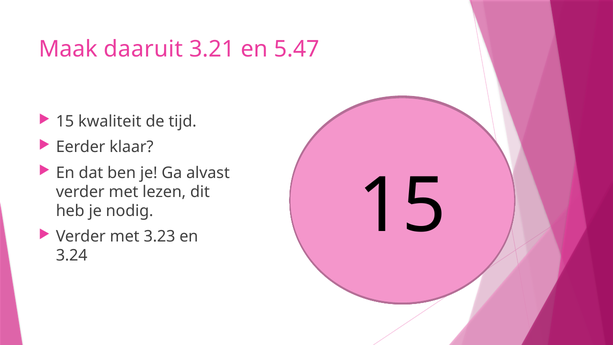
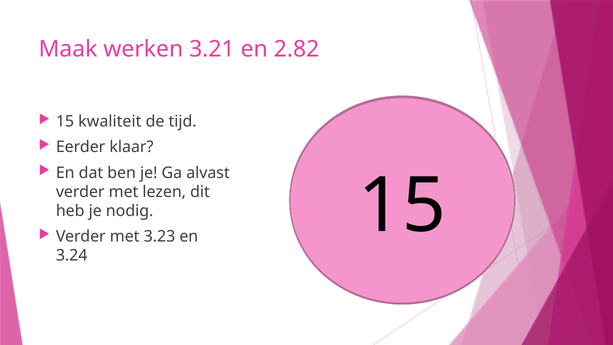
daaruit: daaruit -> werken (143, 49)
5.47: 5.47 -> 2.82 (297, 49)
